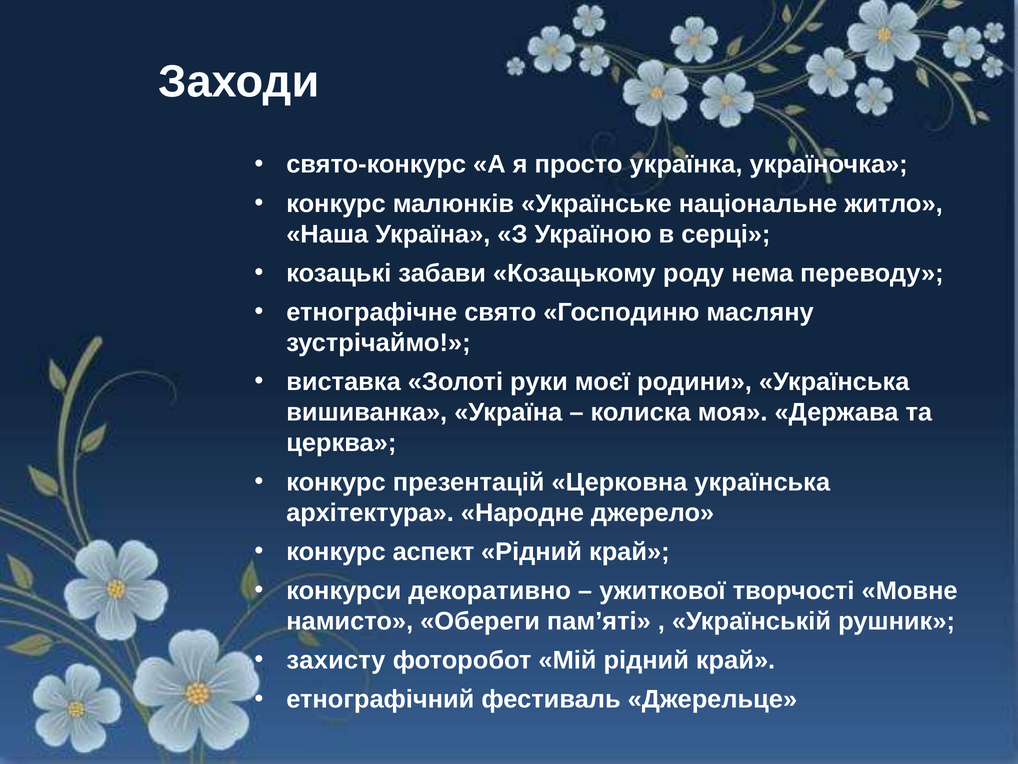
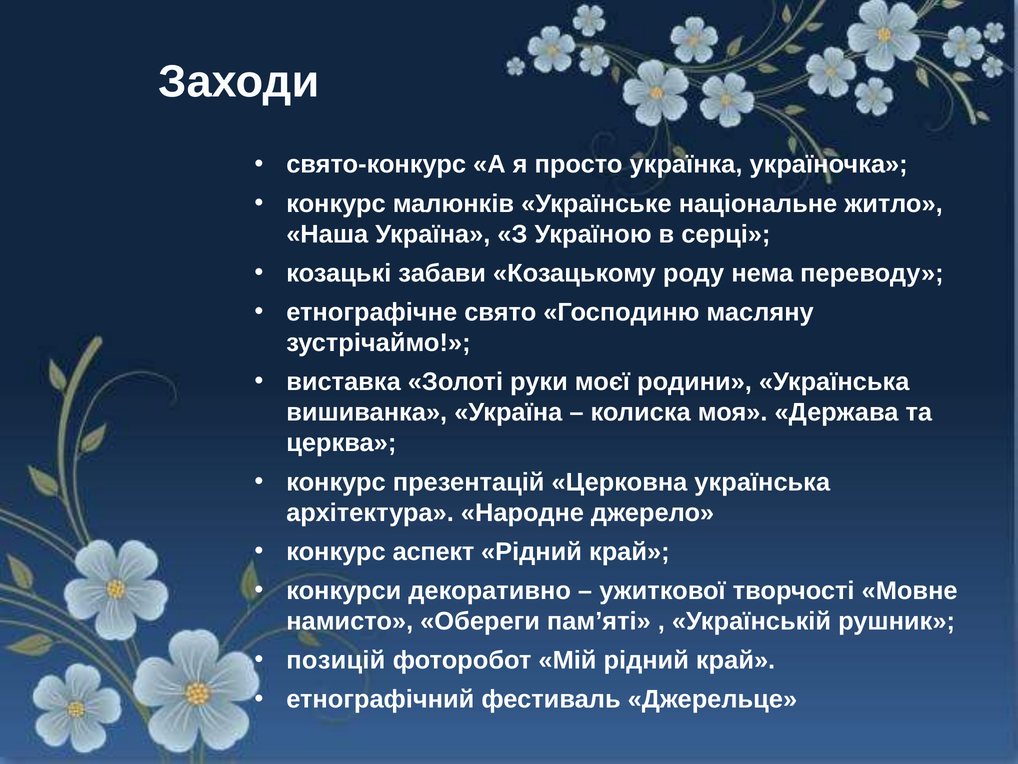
захисту: захисту -> позицій (336, 660)
